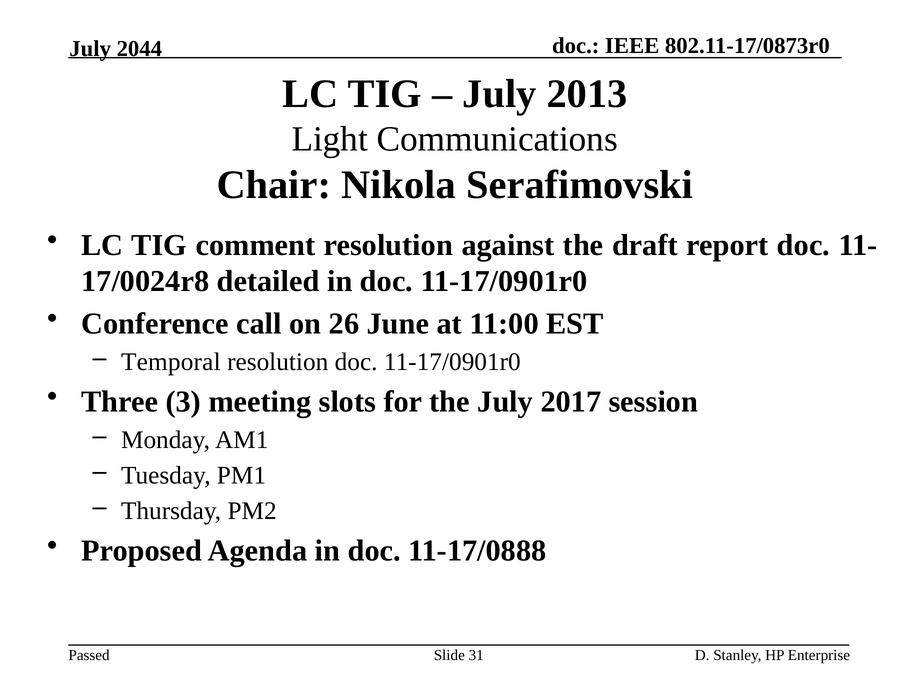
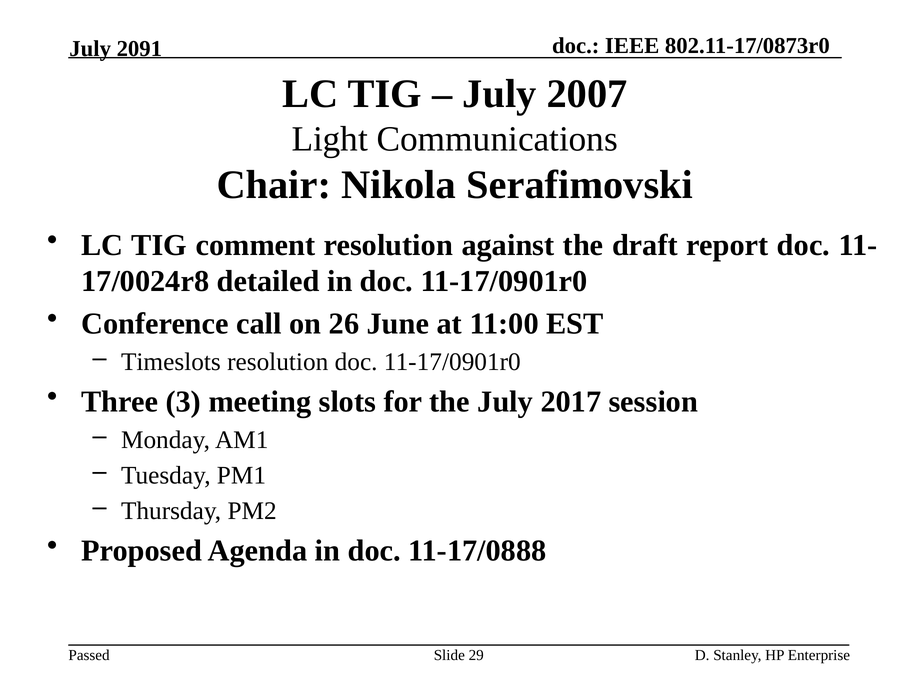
2044: 2044 -> 2091 (139, 49)
2013: 2013 -> 2007 (587, 94)
Temporal: Temporal -> Timeslots (171, 362)
31: 31 -> 29 (476, 655)
